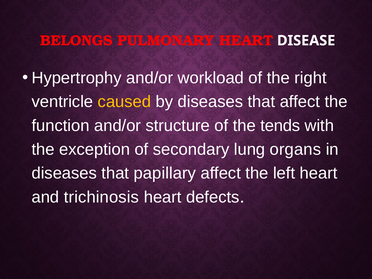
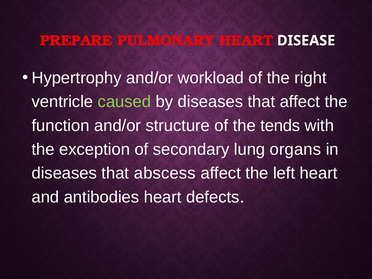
BELONGS: BELONGS -> PREPARE (76, 41)
caused colour: yellow -> light green (124, 102)
papillary: papillary -> abscess (165, 173)
trichinosis: trichinosis -> antibodies (101, 197)
